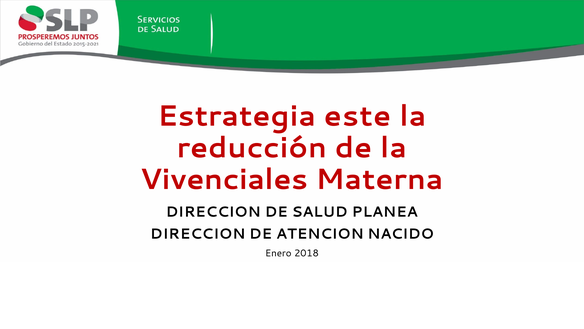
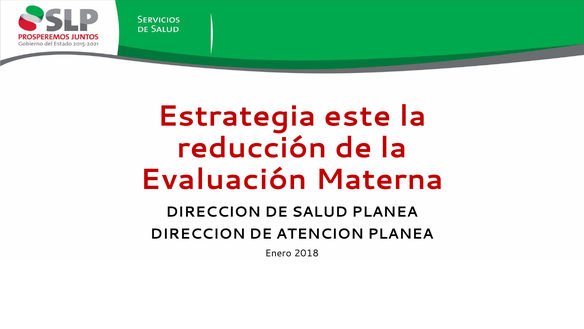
Vivenciales: Vivenciales -> Evaluación (224, 179)
ATENCION NACIDO: NACIDO -> PLANEA (401, 234)
